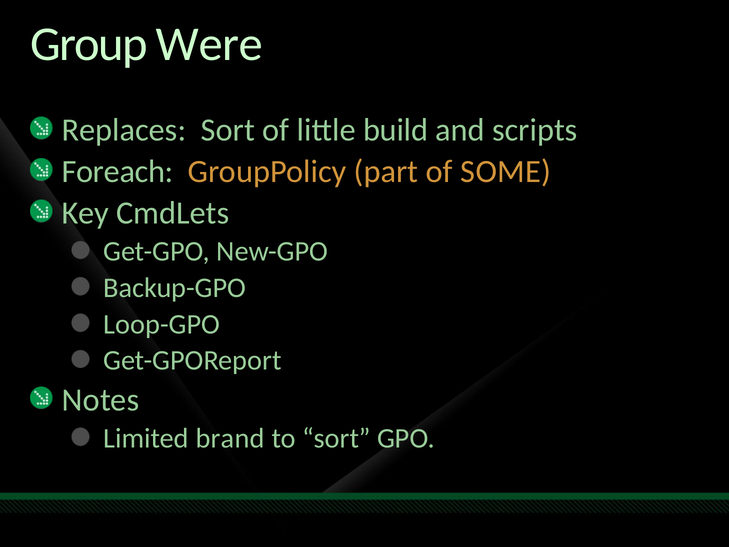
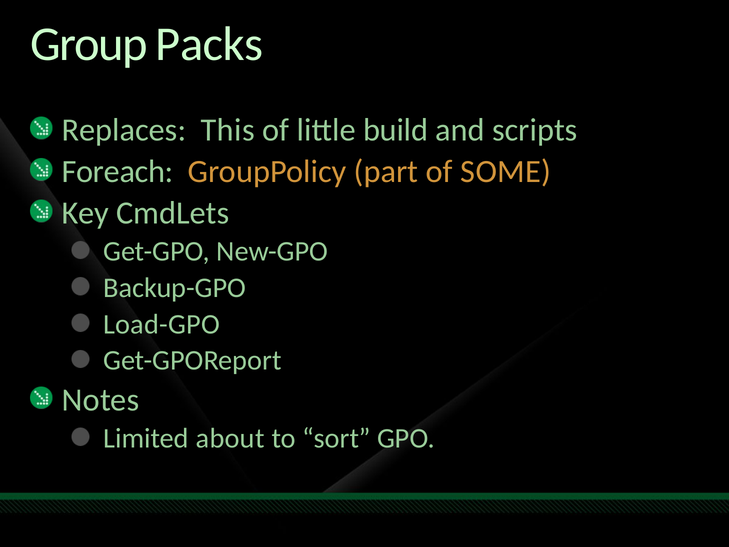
Were: Were -> Packs (209, 44)
Replaces Sort: Sort -> This (228, 130)
Loop-GPO: Loop-GPO -> Load-GPO (162, 324)
brand: brand -> about (230, 438)
